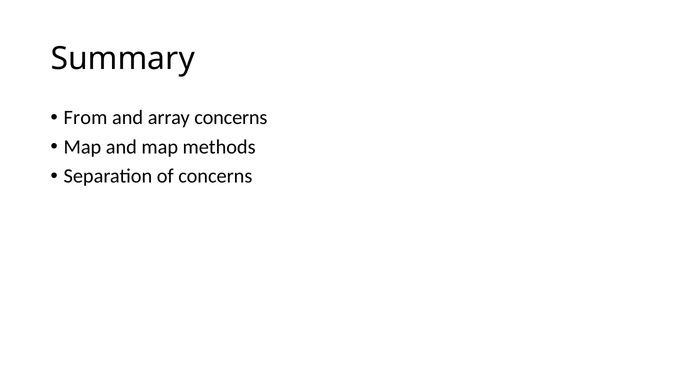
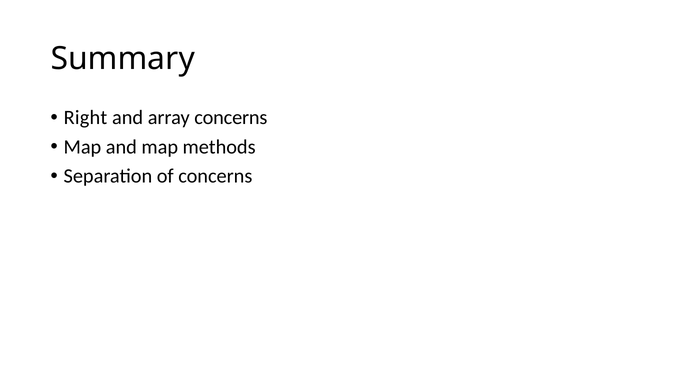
From: From -> Right (85, 118)
